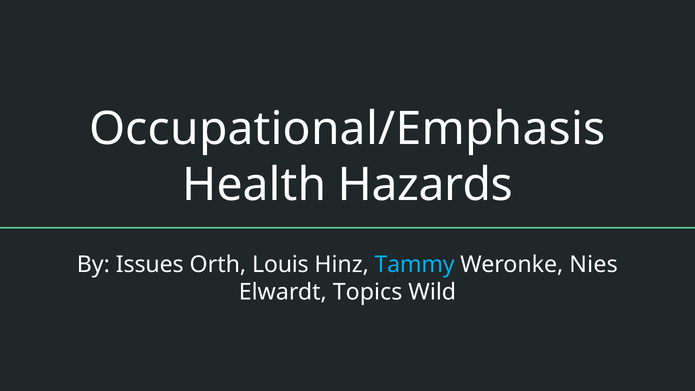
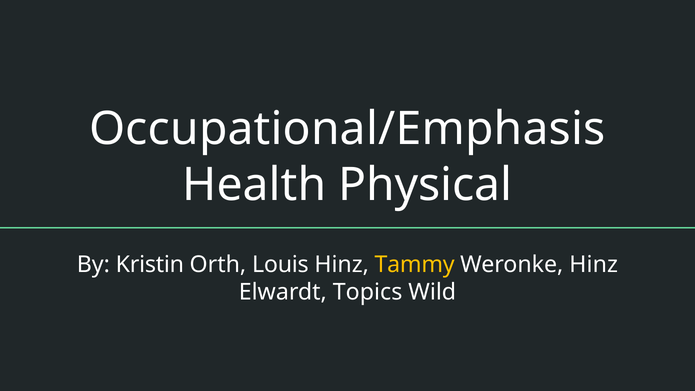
Hazards: Hazards -> Physical (425, 185)
Issues: Issues -> Kristin (150, 264)
Tammy colour: light blue -> yellow (415, 264)
Weronke Nies: Nies -> Hinz (594, 264)
